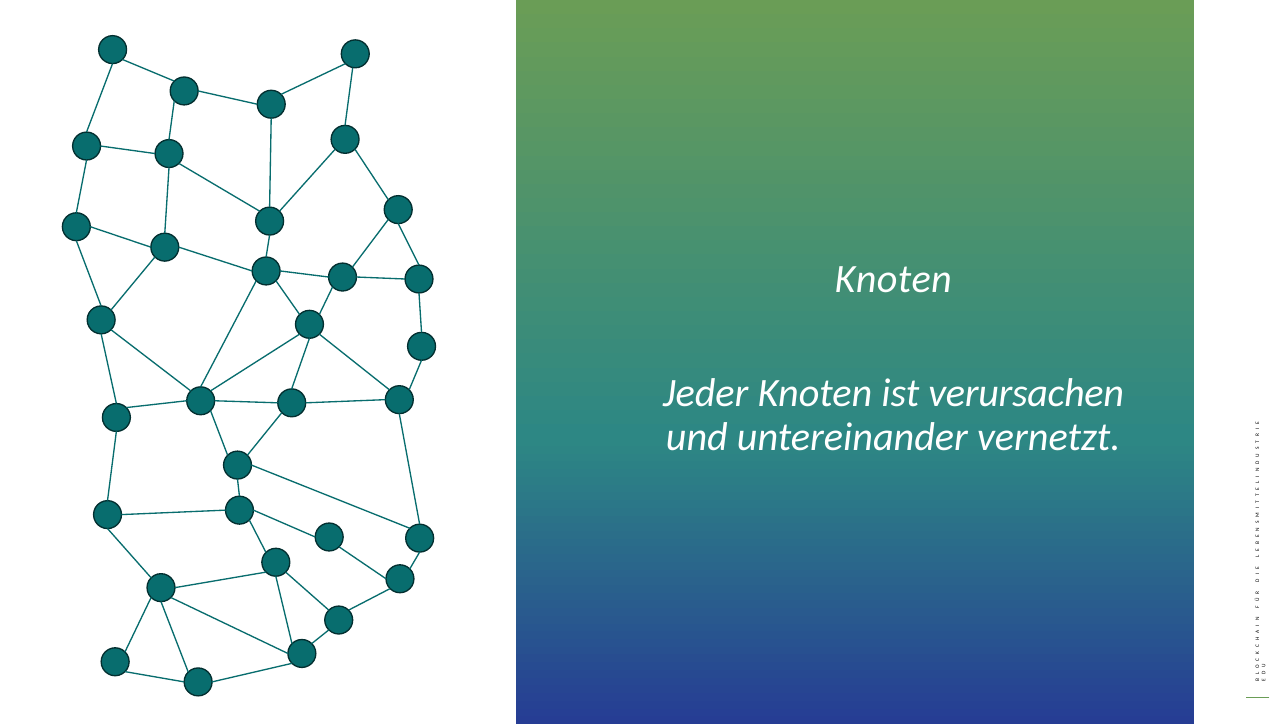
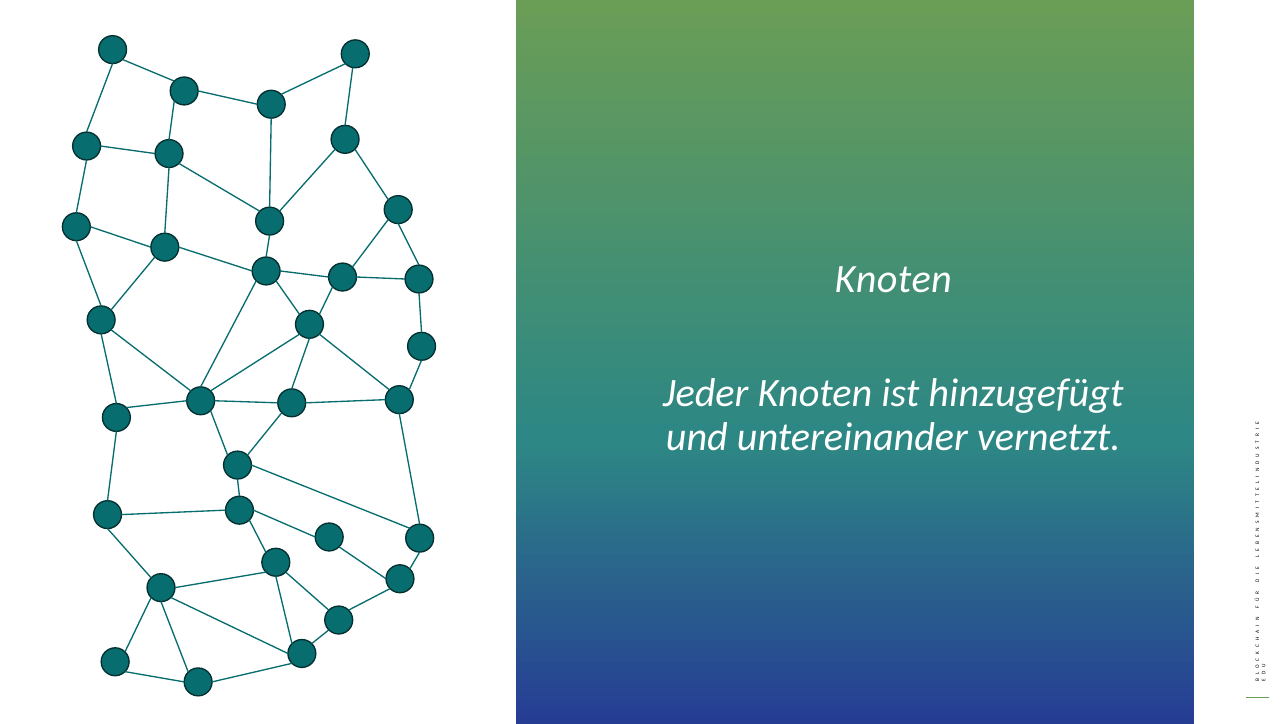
verursachen: verursachen -> hinzugefügt (1026, 394)
